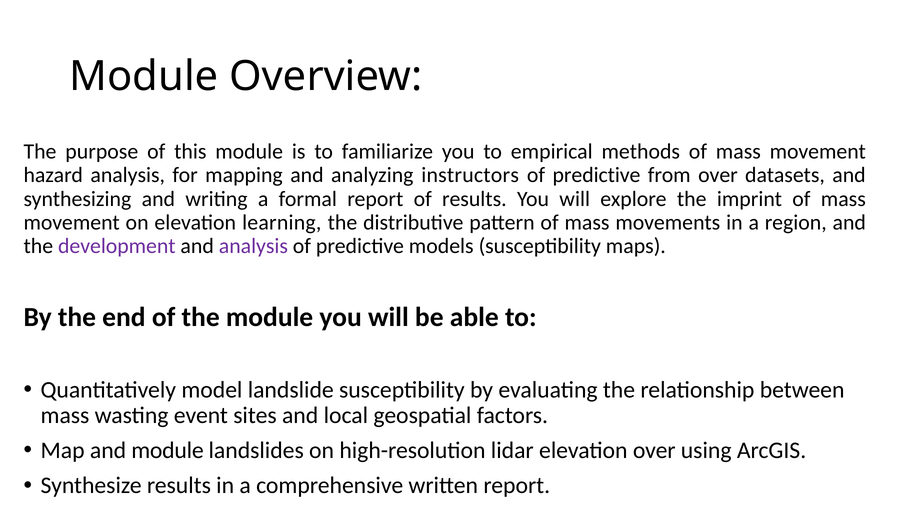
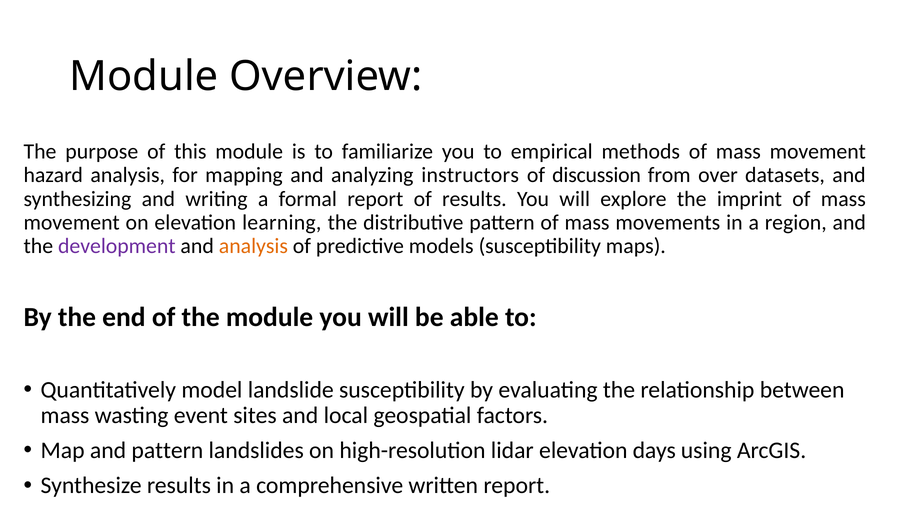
predictive: predictive -> discussion (597, 175)
analysis colour: purple -> orange (253, 246)
and module: module -> pattern (167, 450)
elevation over: over -> days (654, 450)
